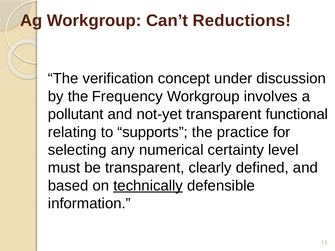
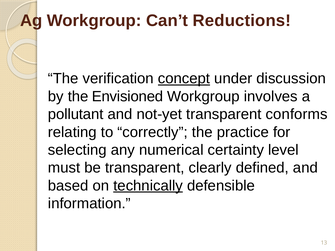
concept underline: none -> present (184, 79)
Frequency: Frequency -> Envisioned (127, 96)
functional: functional -> conforms (297, 114)
supports: supports -> correctly (153, 132)
